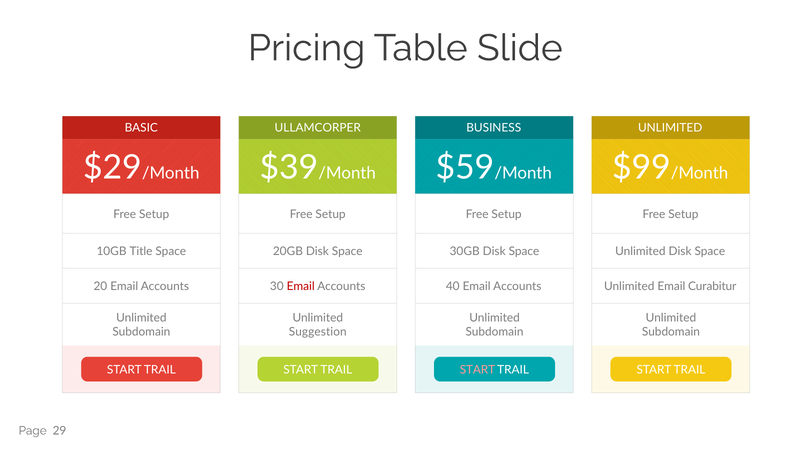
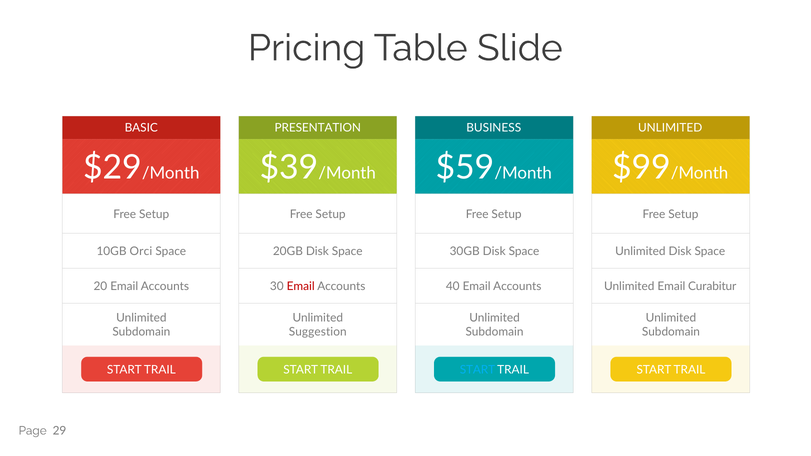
ULLAMCORPER: ULLAMCORPER -> PRESENTATION (318, 128)
Title: Title -> Orci (141, 251)
START colour: pink -> light blue (477, 370)
